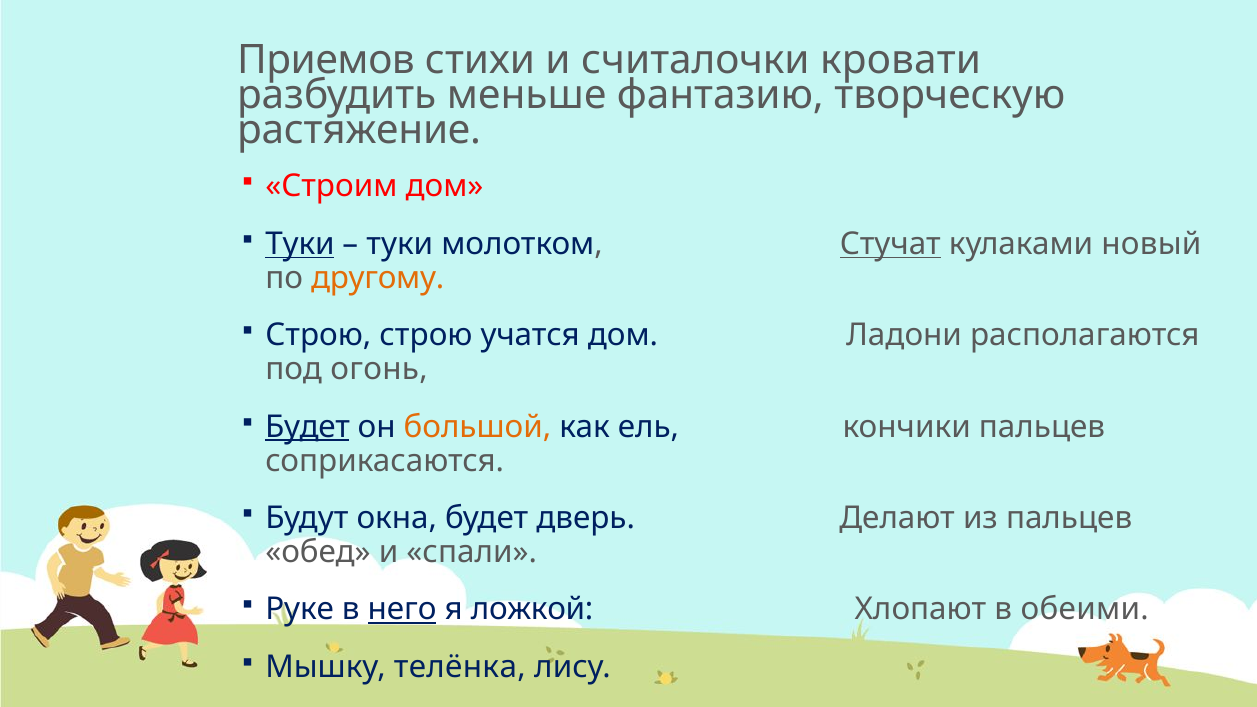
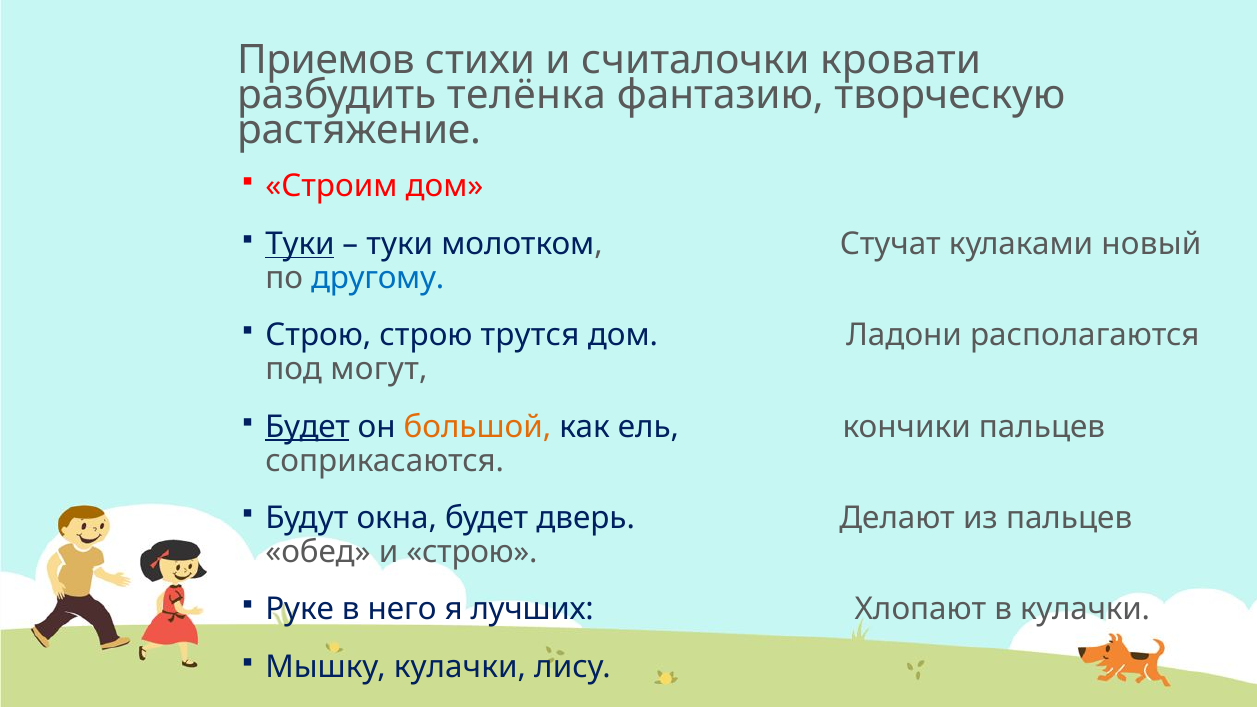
меньше: меньше -> телёнка (526, 95)
Стучат underline: present -> none (890, 244)
другому colour: orange -> blue (378, 278)
учатся: учатся -> трутся (530, 335)
огонь: огонь -> могут (379, 369)
и спали: спали -> строю (472, 552)
него underline: present -> none (402, 610)
ложкой: ложкой -> лучших (532, 610)
в обеими: обеими -> кулачки (1085, 610)
Мышку телёнка: телёнка -> кулачки (460, 667)
